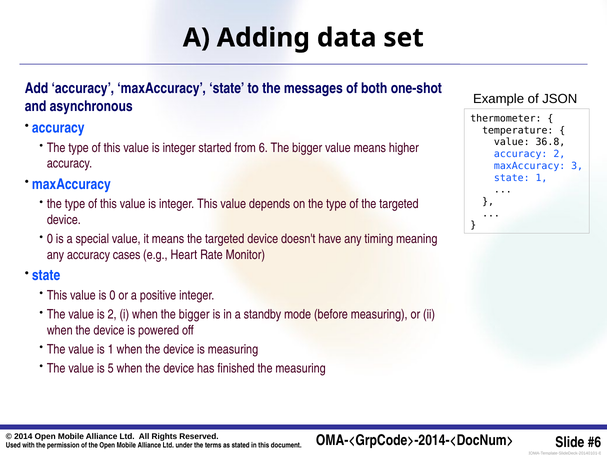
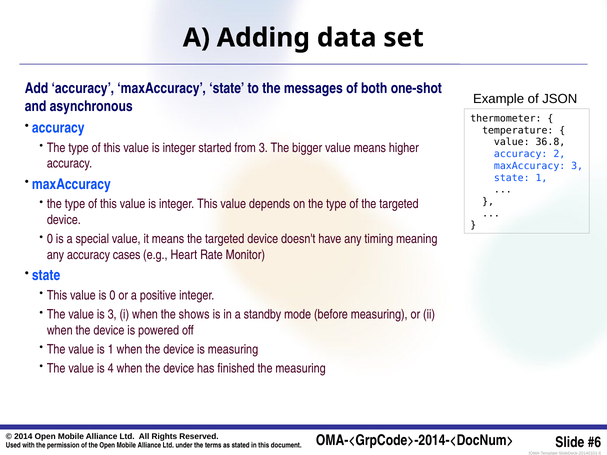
from 6: 6 -> 3 (263, 148)
is 2: 2 -> 3 (112, 315)
when the bigger: bigger -> shows (194, 315)
5: 5 -> 4 (111, 369)
